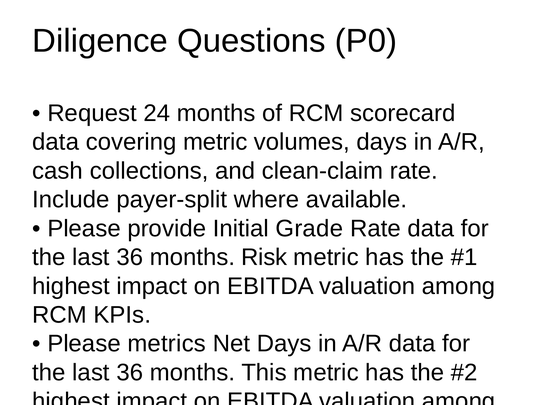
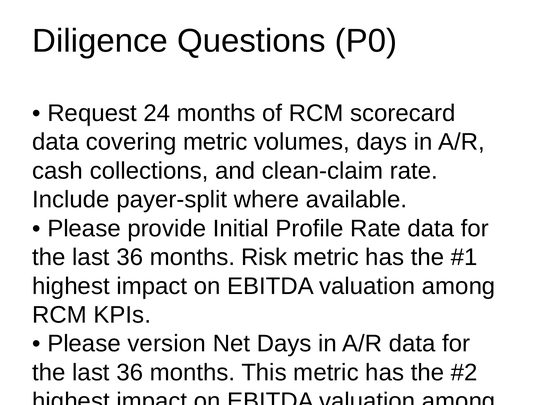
Grade: Grade -> Profile (309, 228)
metrics: metrics -> version (167, 344)
